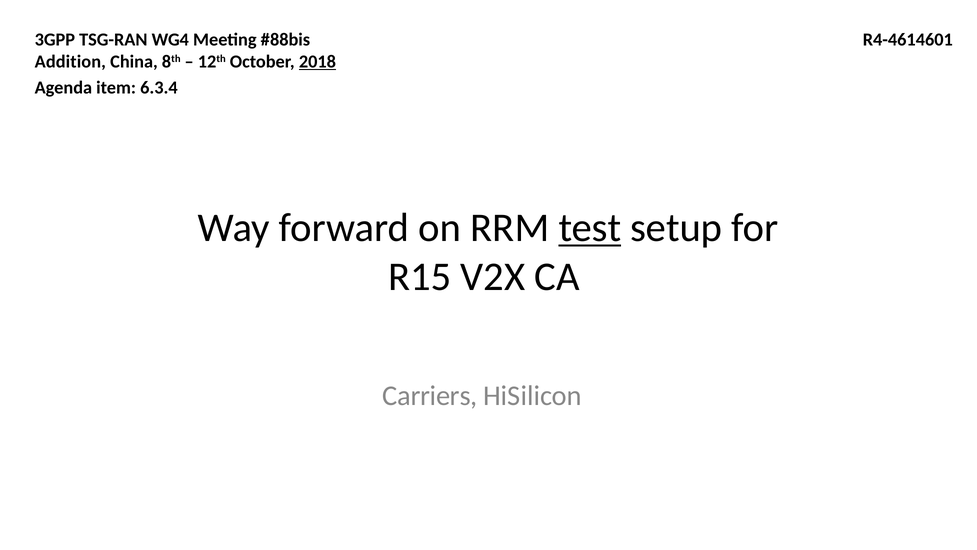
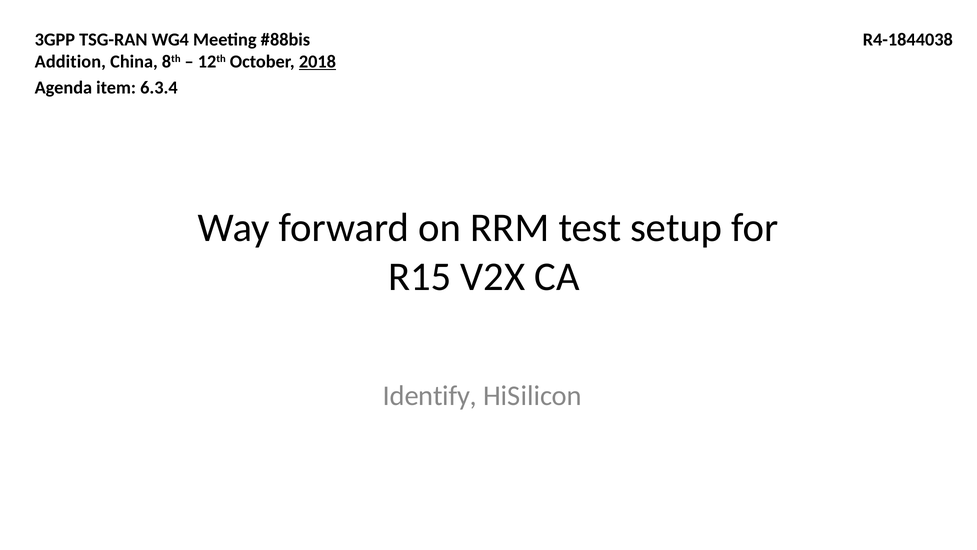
R4-4614601: R4-4614601 -> R4-1844038 (908, 40)
test underline: present -> none (590, 228)
Carriers: Carriers -> Identify (430, 396)
